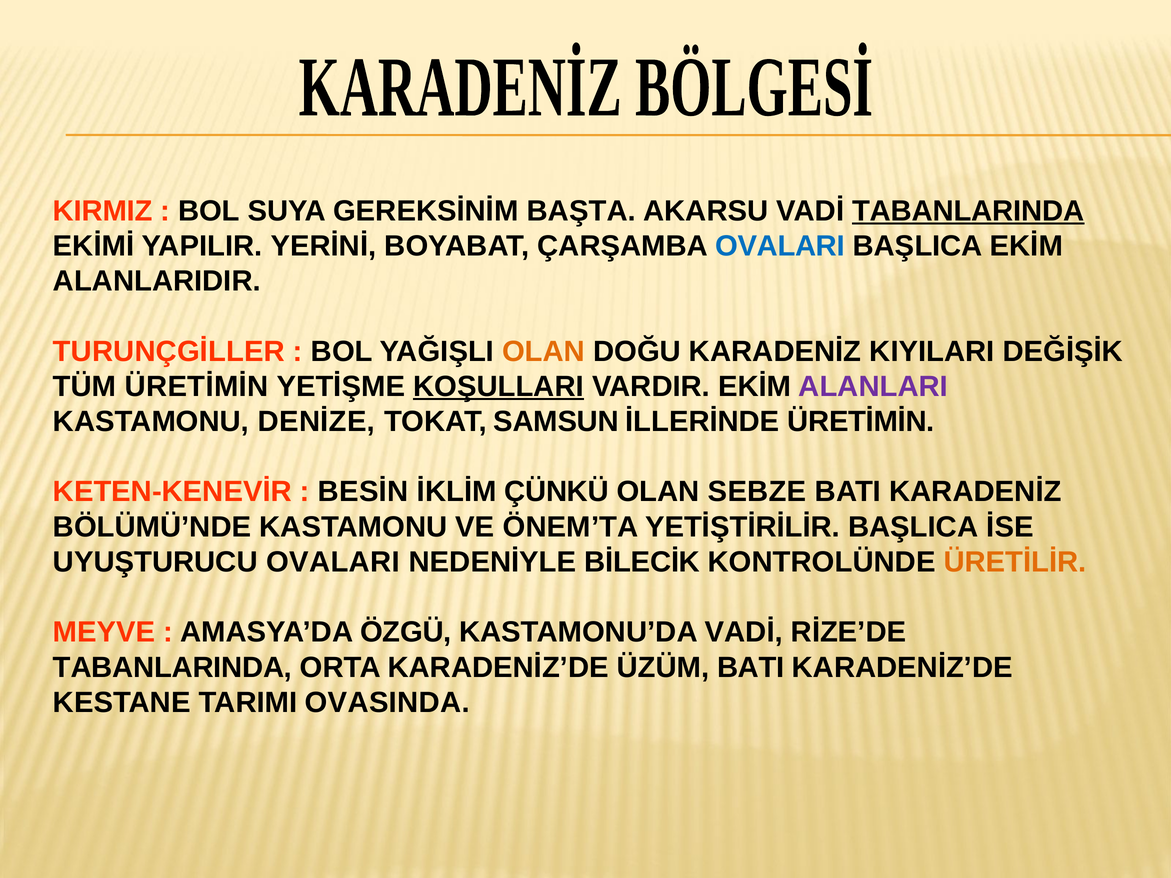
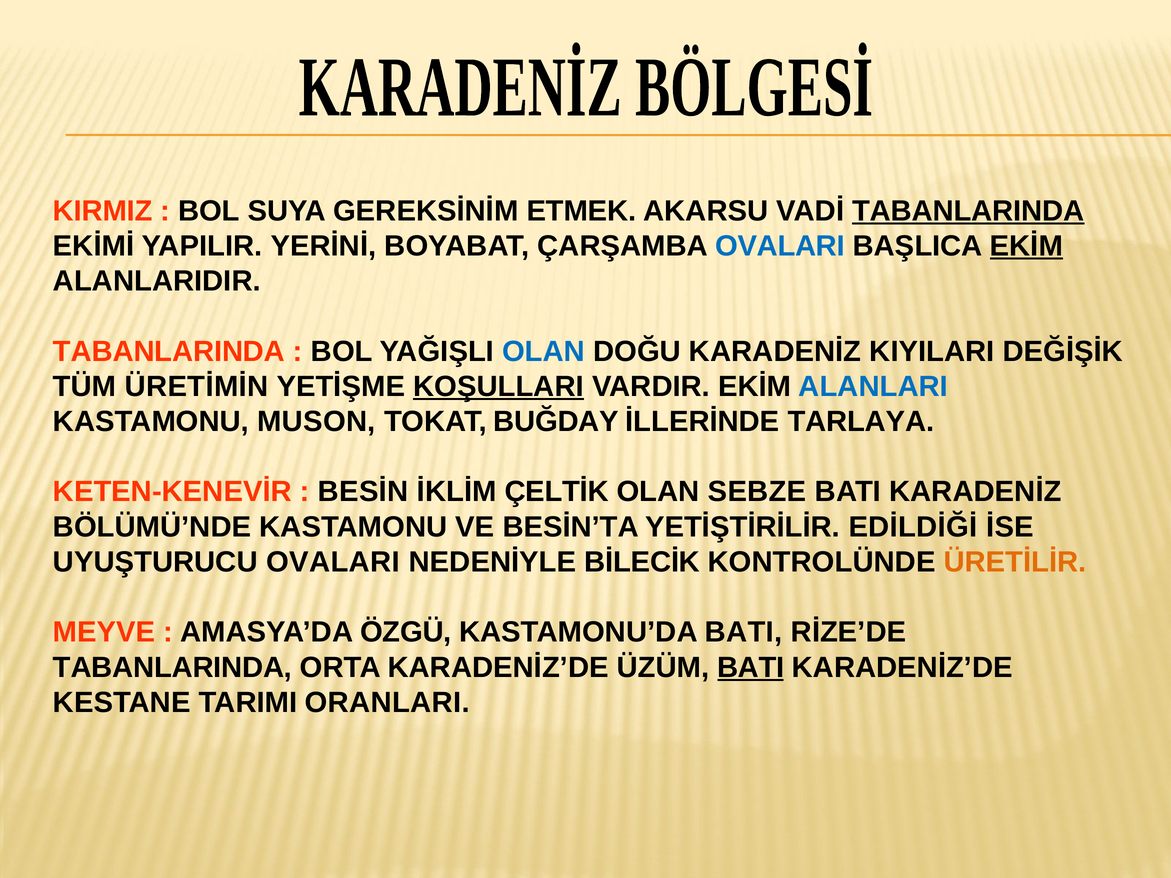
BAŞTA: BAŞTA -> ETMEK (581, 211)
EKİM underline: none -> present (1026, 246)
TURUNÇGİLLER: TURUNÇGİLLER -> TABANLARINDA (169, 351)
OLAN colour: orange -> blue (544, 351)
ALANLARI colour: purple -> blue (873, 387)
DENİZE: DENİZE -> MUSON (316, 422)
SAMSUN: SAMSUN -> BUĞDAY (556, 422)
İLLERİNDE ÜRETİMİN: ÜRETİMİN -> TARLAYA (861, 422)
ÇÜNKÜ: ÇÜNKÜ -> ÇELTİK (557, 492)
ÖNEM’TA: ÖNEM’TA -> BESİN’TA (571, 527)
YETİŞTİRİLİR BAŞLICA: BAŞLICA -> EDİLDİĞİ (913, 527)
KASTAMONU’DA VADİ: VADİ -> BATI (744, 632)
BATI underline: none -> present (751, 668)
OVASINDA: OVASINDA -> ORANLARI (387, 703)
